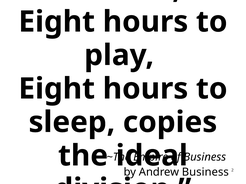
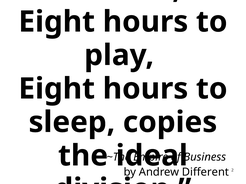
Business: Business -> Different (205, 172)
